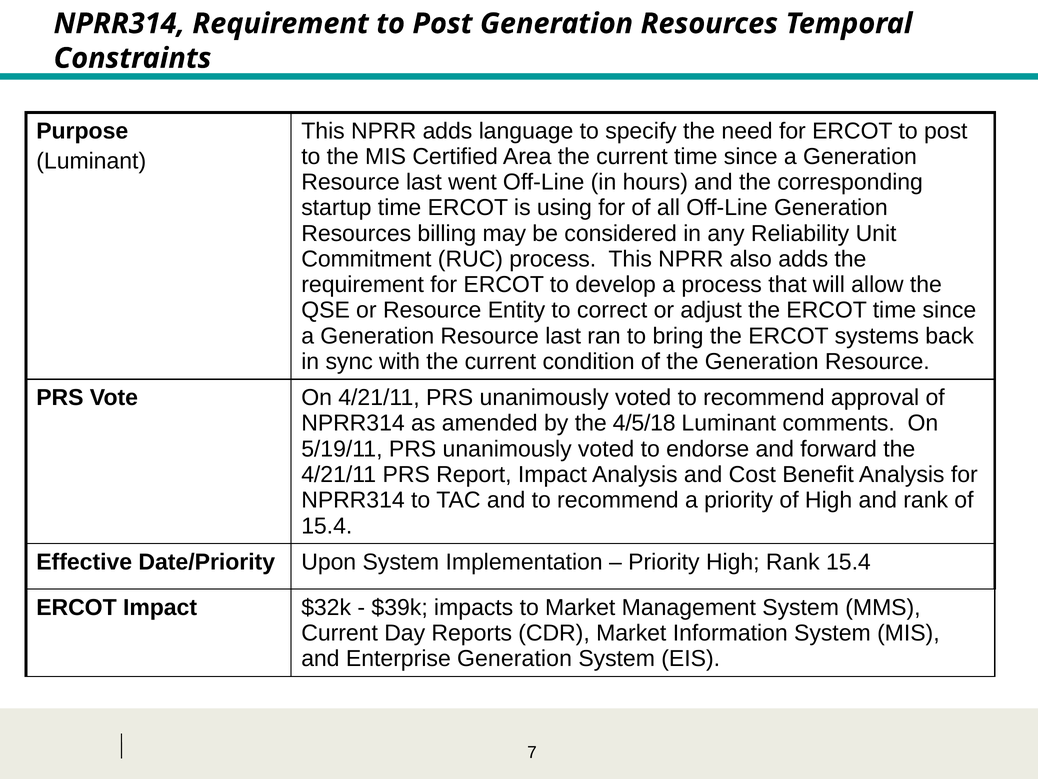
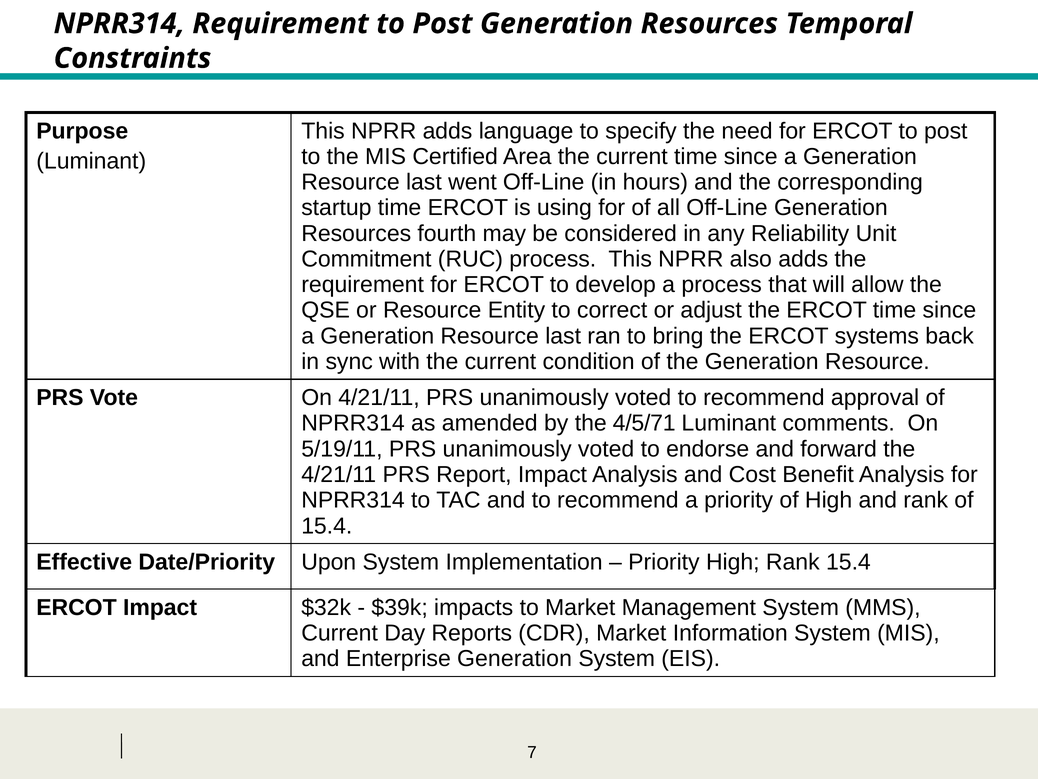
billing: billing -> fourth (447, 233)
4/5/18: 4/5/18 -> 4/5/71 (644, 423)
